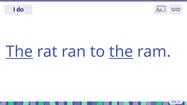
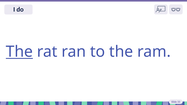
the underline: present -> none (121, 52)
